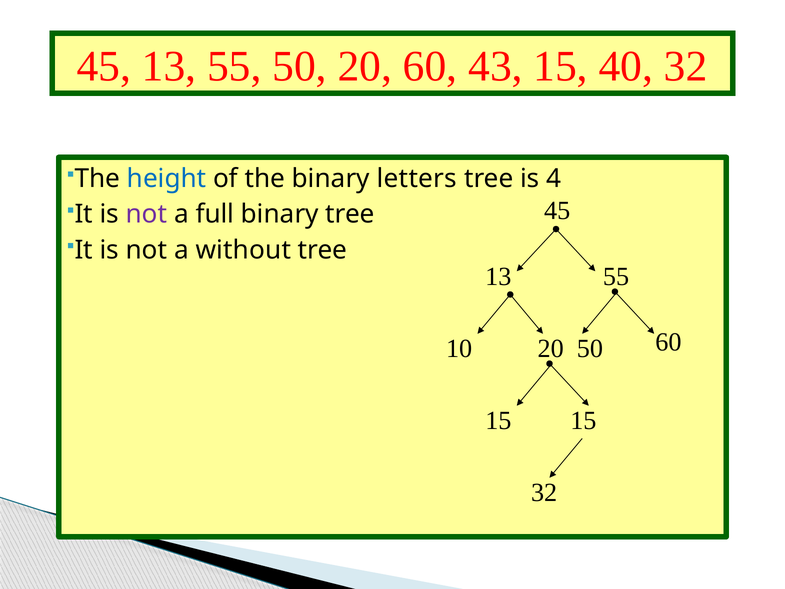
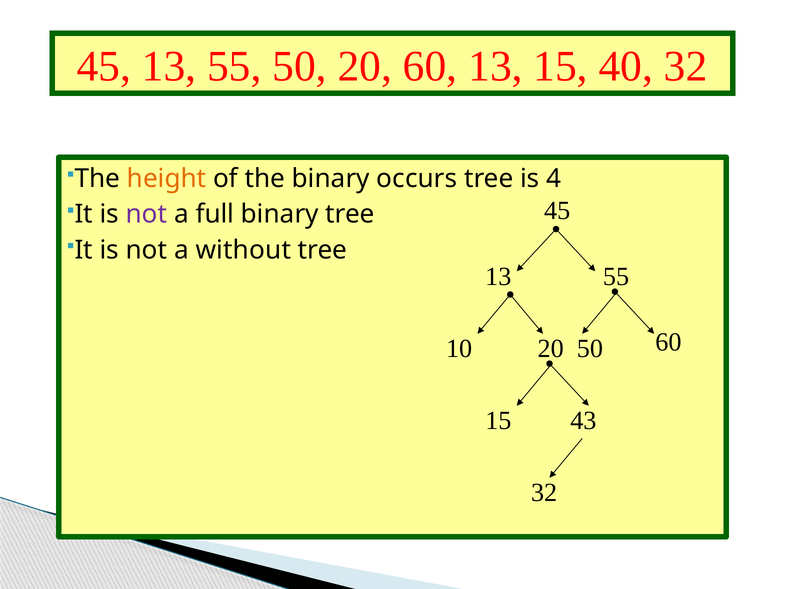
60 43: 43 -> 13 (495, 66)
height colour: blue -> orange (167, 178)
letters: letters -> occurs (417, 178)
15 15: 15 -> 43 (583, 420)
